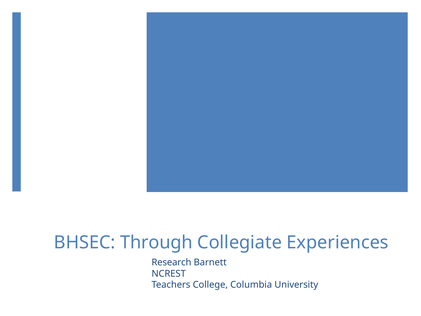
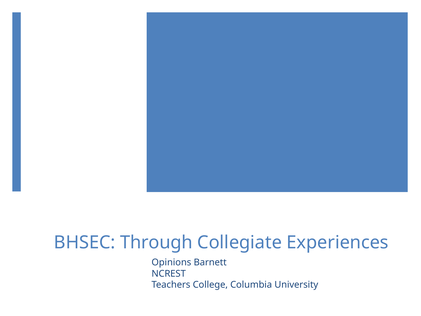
Research: Research -> Opinions (171, 262)
